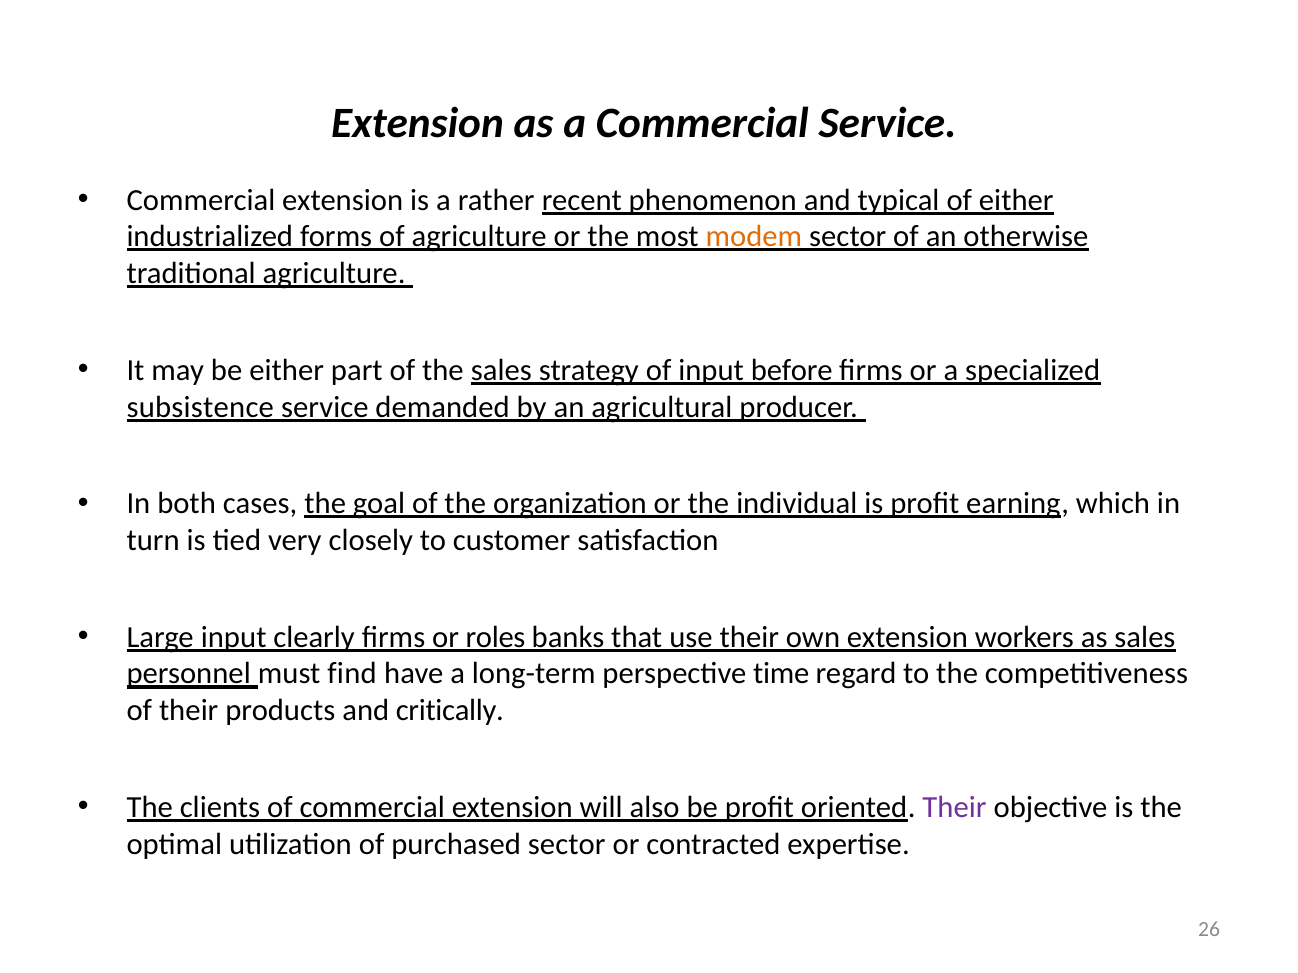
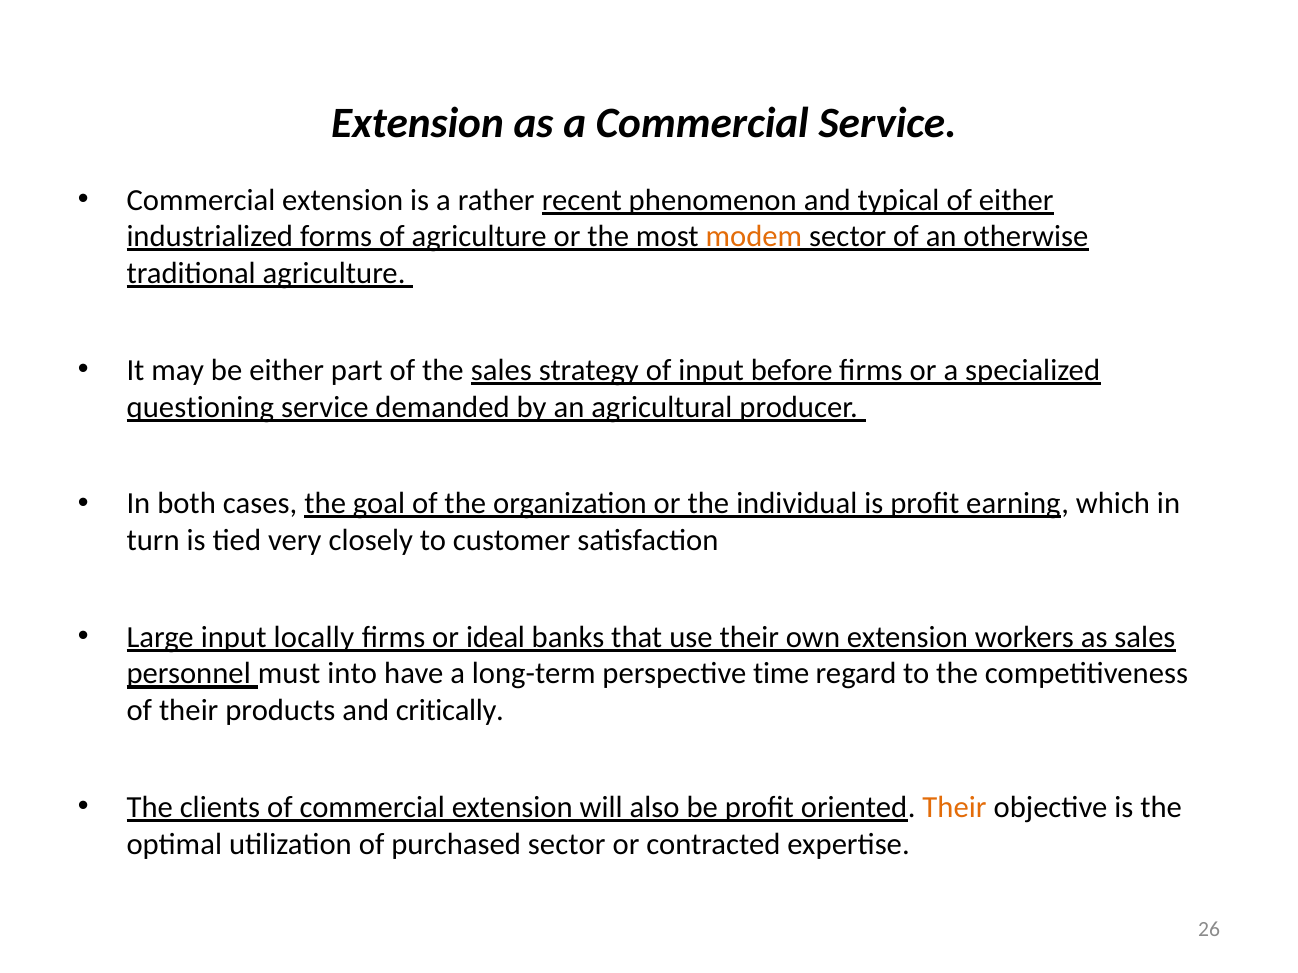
subsistence: subsistence -> questioning (200, 407)
clearly: clearly -> locally (314, 637)
roles: roles -> ideal (495, 637)
find: find -> into (352, 674)
Their colour: purple -> orange (955, 808)
